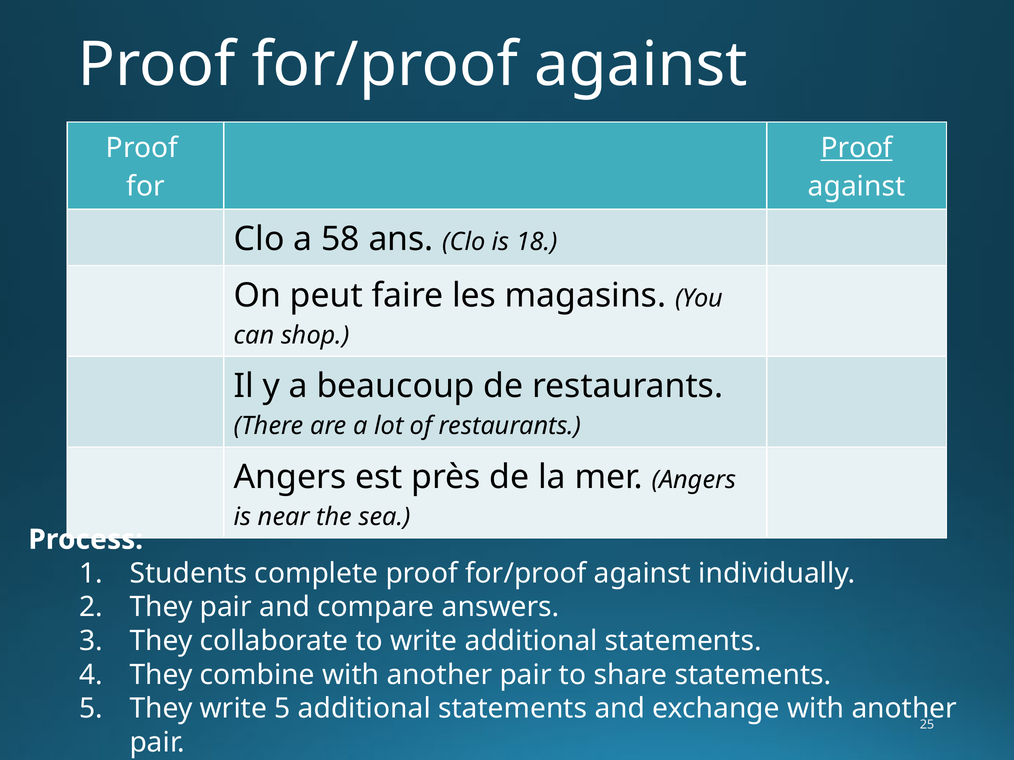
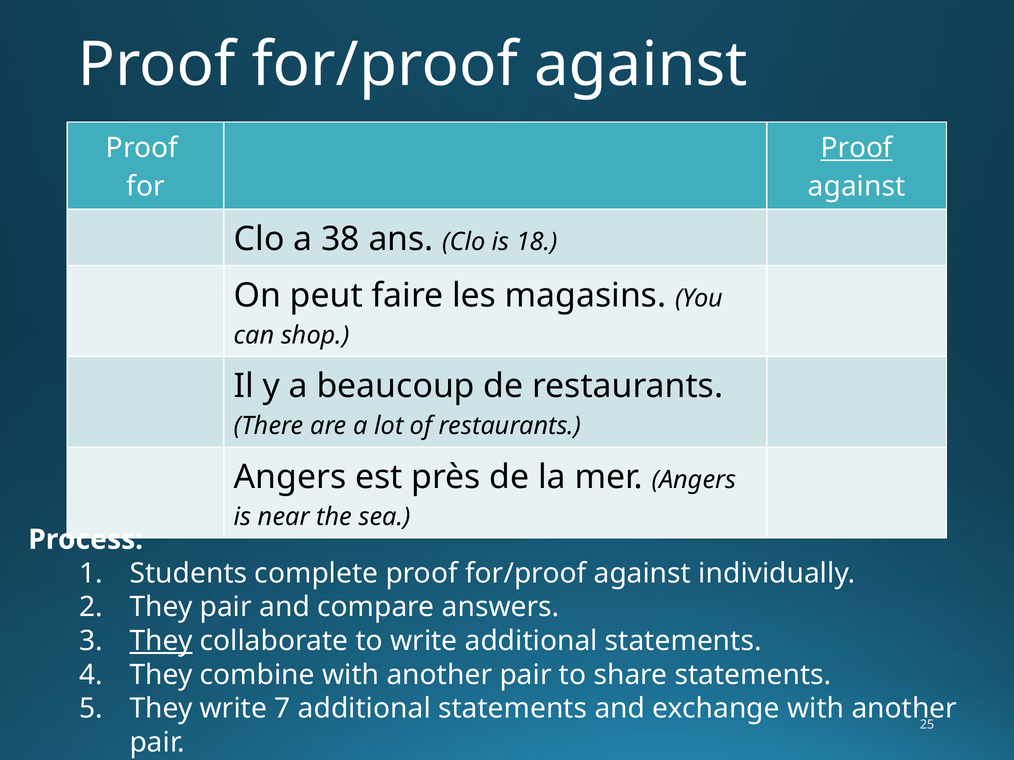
58: 58 -> 38 (340, 239)
They underline: none -> present (161, 641)
write 5: 5 -> 7 (282, 709)
